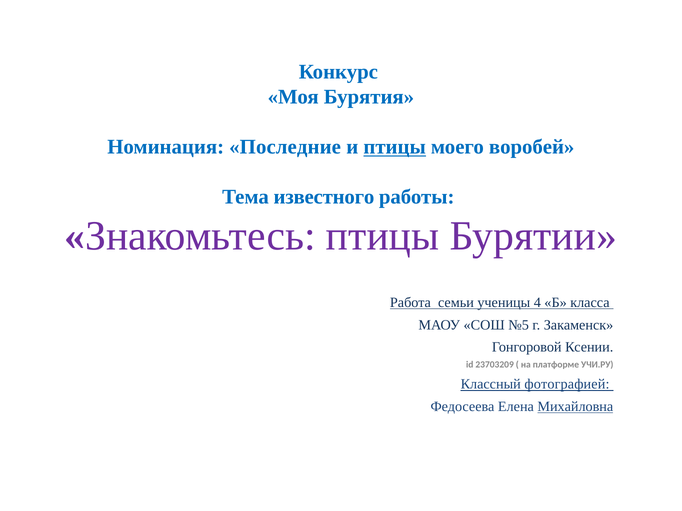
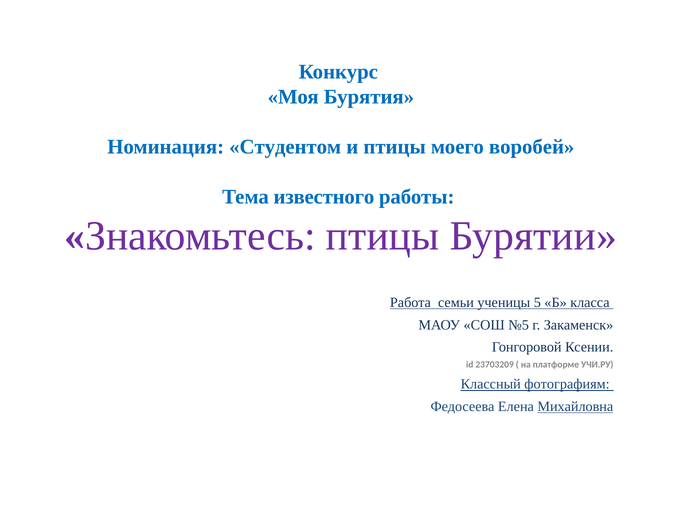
Последние: Последние -> Студентом (285, 147)
птицы underline: present -> none (395, 147)
4: 4 -> 5 (537, 303)
фотографией: фотографией -> фотографиям (567, 385)
